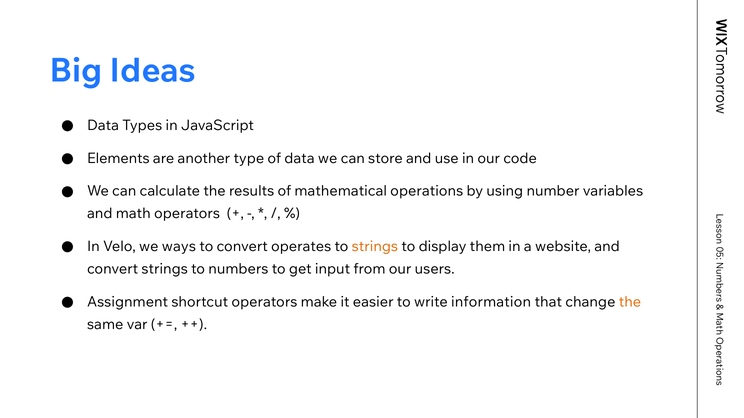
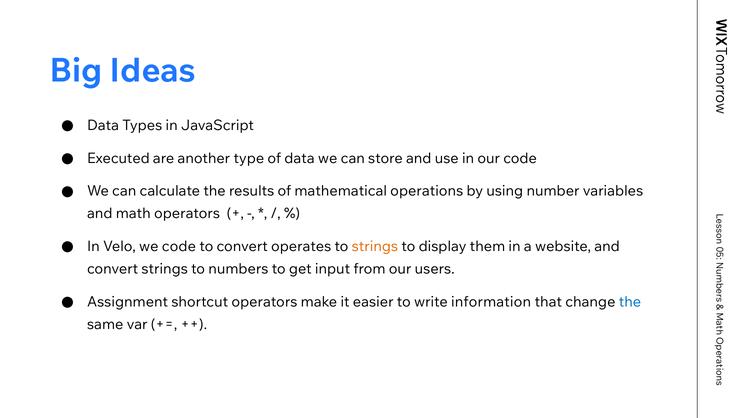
Elements: Elements -> Executed (118, 158)
we ways: ways -> code (179, 247)
the colour: orange -> blue (630, 302)
